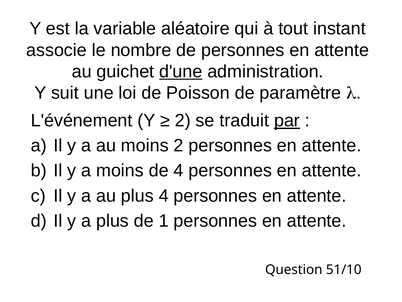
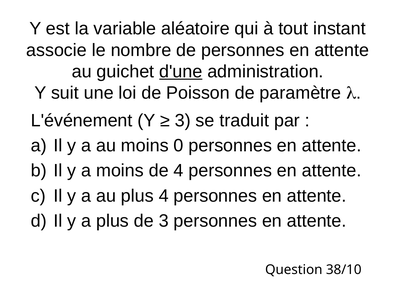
2: 2 -> 3 (183, 120)
par underline: present -> none (287, 120)
moins 2: 2 -> 0 (179, 145)
de 1: 1 -> 3 (164, 221)
51/10: 51/10 -> 38/10 (344, 269)
